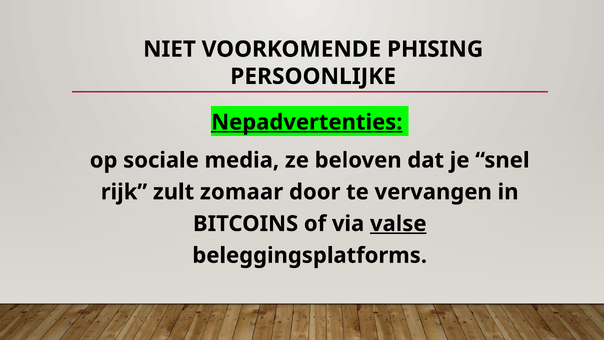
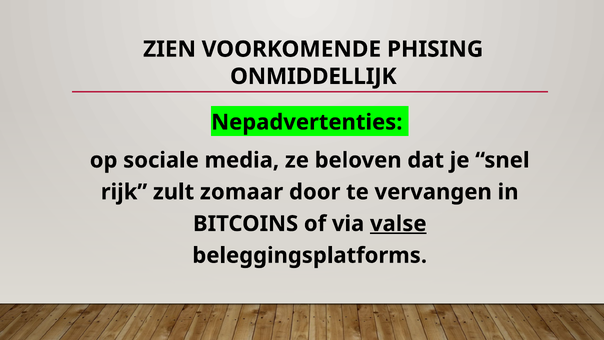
NIET: NIET -> ZIEN (170, 49)
PERSOONLIJKE: PERSOONLIJKE -> ONMIDDELLIJK (313, 76)
Nepadvertenties underline: present -> none (307, 122)
